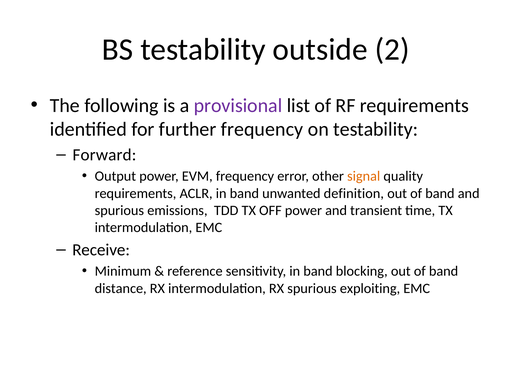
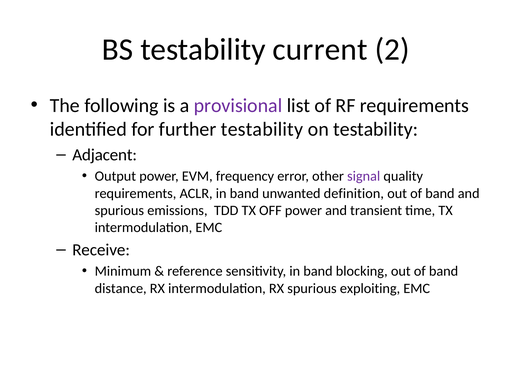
outside: outside -> current (320, 50)
further frequency: frequency -> testability (262, 129)
Forward: Forward -> Adjacent (105, 155)
signal colour: orange -> purple (364, 176)
